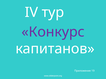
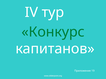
Конкурс colour: purple -> green (53, 32)
